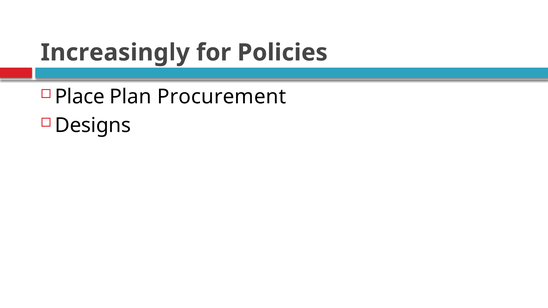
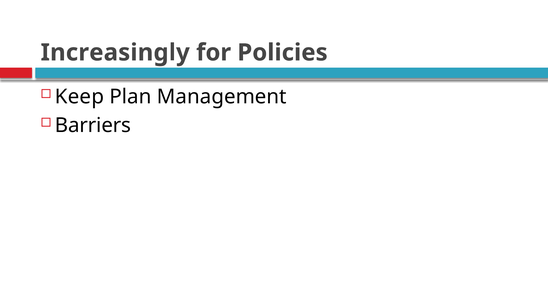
Place: Place -> Keep (79, 97)
Procurement: Procurement -> Management (222, 97)
Designs: Designs -> Barriers (93, 125)
